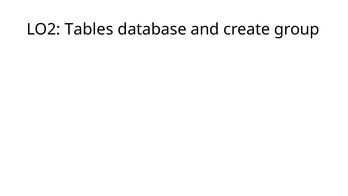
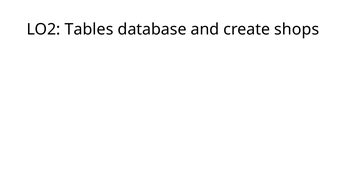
group: group -> shops (297, 29)
